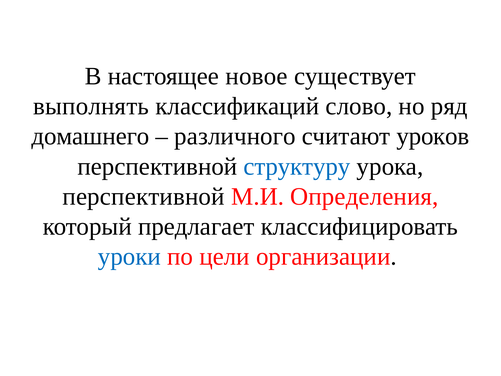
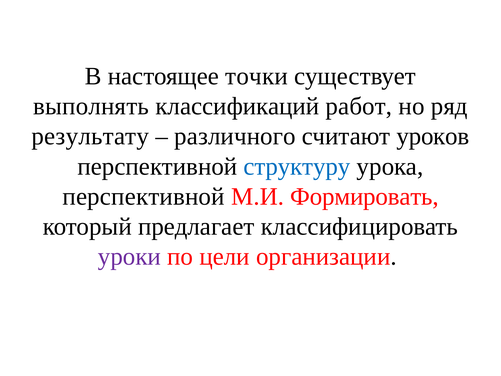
новое: новое -> точки (257, 76)
слово: слово -> работ (359, 106)
домашнего: домашнего -> результату (90, 136)
Определения: Определения -> Формировать (364, 196)
уроки colour: blue -> purple (129, 257)
